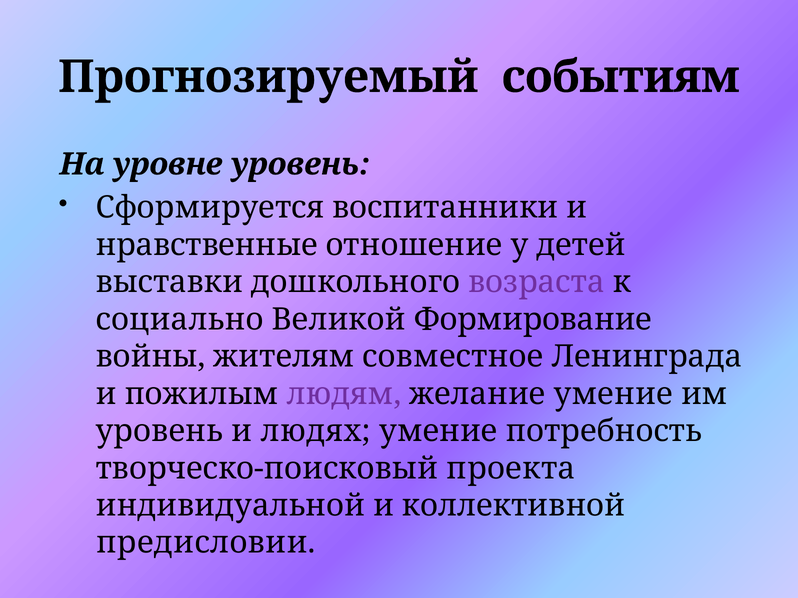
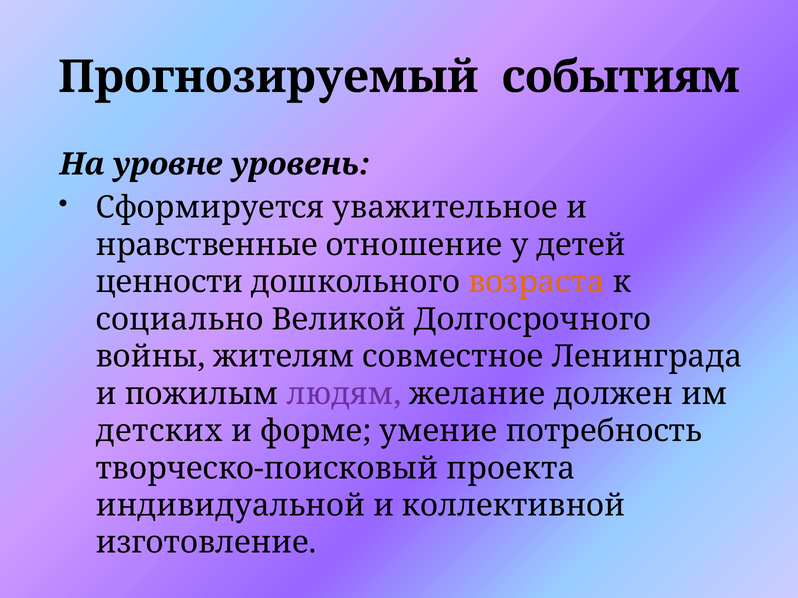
воспитанники: воспитанники -> уважительное (445, 208)
выставки: выставки -> ценности (169, 282)
возраста colour: purple -> orange (537, 282)
Формирование: Формирование -> Долгосрочного (533, 320)
желание умение: умение -> должен (613, 394)
уровень: уровень -> детских (159, 431)
людях: людях -> форме (316, 431)
предисловии: предисловии -> изготовление (206, 543)
